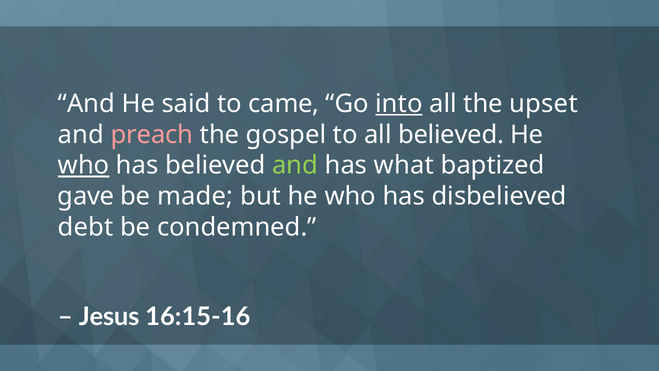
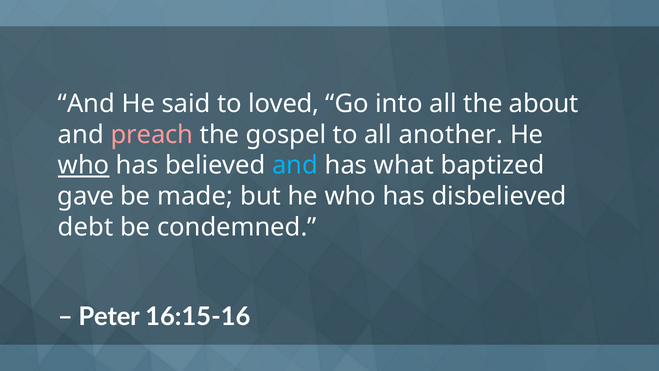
came: came -> loved (284, 104)
into underline: present -> none (399, 104)
upset: upset -> about (544, 104)
all believed: believed -> another (451, 135)
and colour: light green -> light blue (295, 165)
Jesus: Jesus -> Peter (109, 317)
